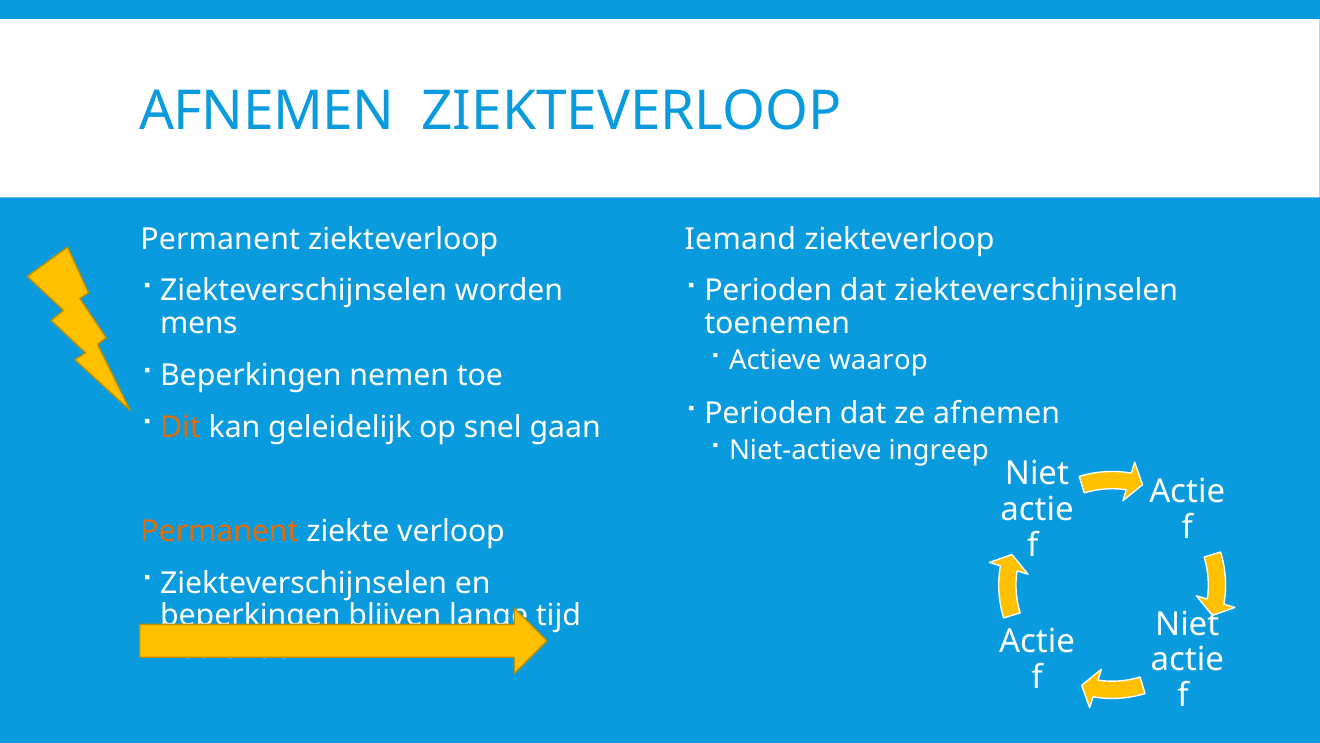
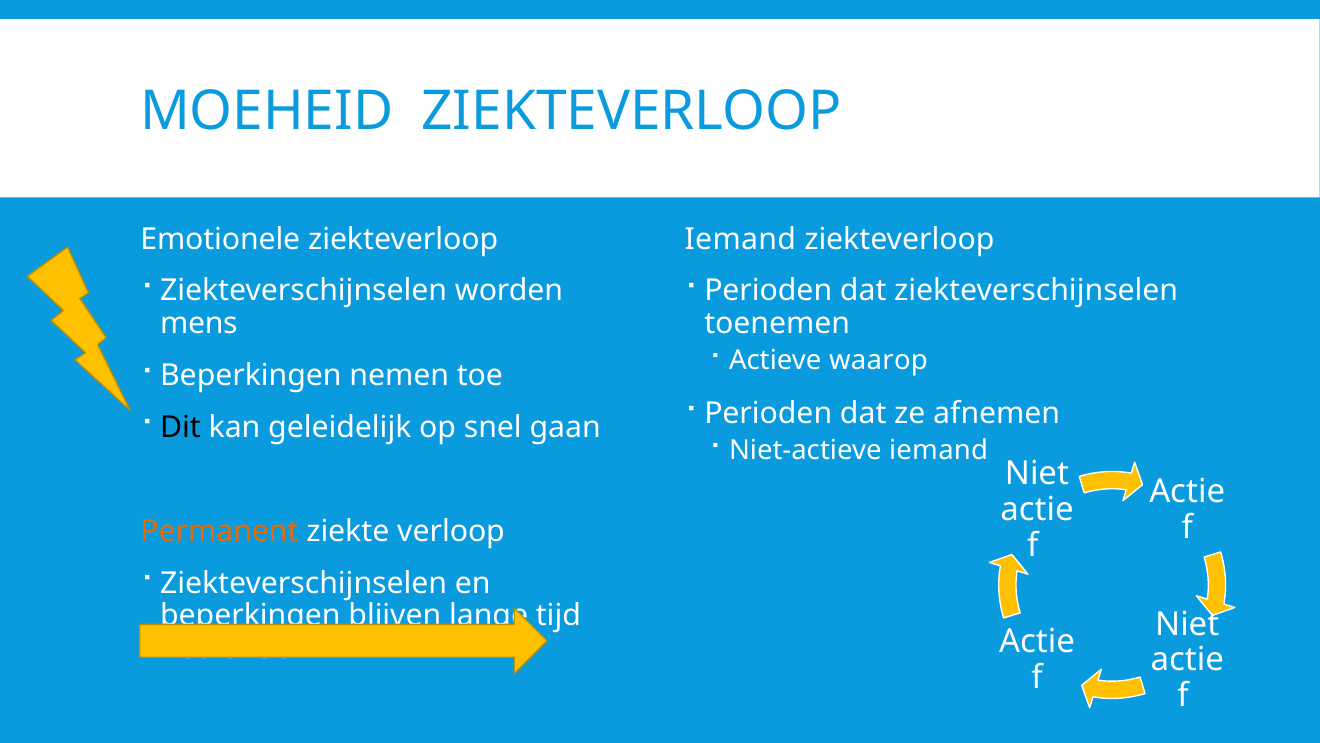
AFNEMEN: AFNEMEN -> MOEHEID (267, 111)
Permanent: Permanent -> Emotionele (220, 239)
Dit colour: orange -> black (181, 427)
Niet-actieve ingreep: ingreep -> iemand (939, 450)
